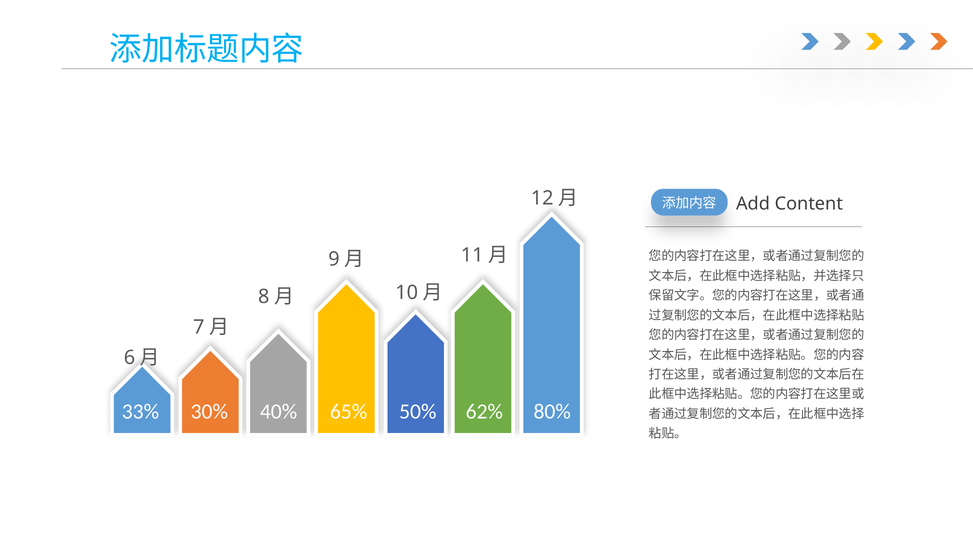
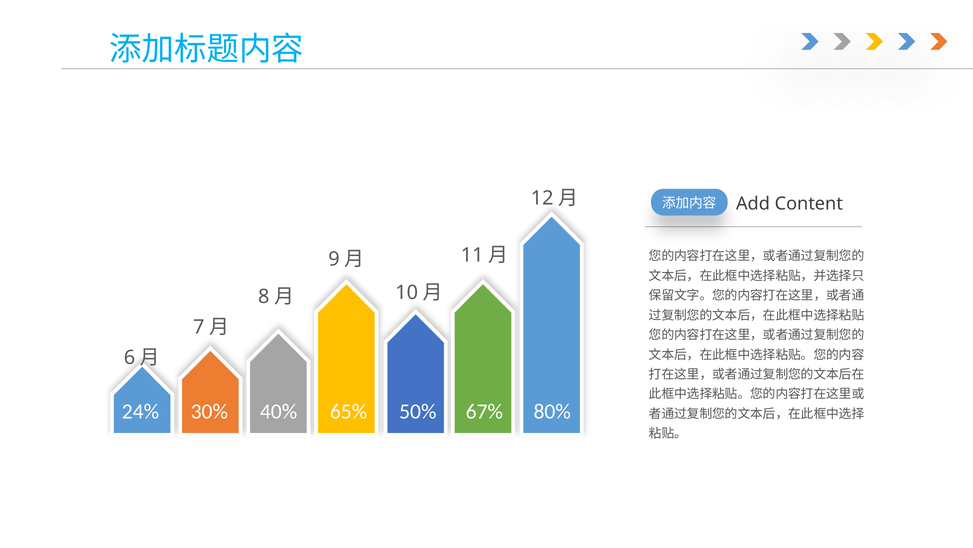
33%: 33% -> 24% (140, 411)
62%: 62% -> 67% (484, 411)
